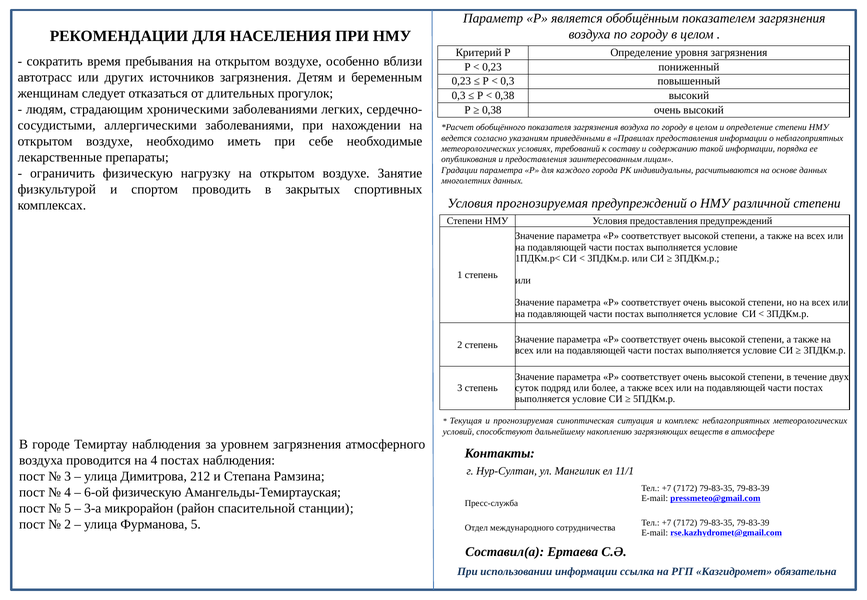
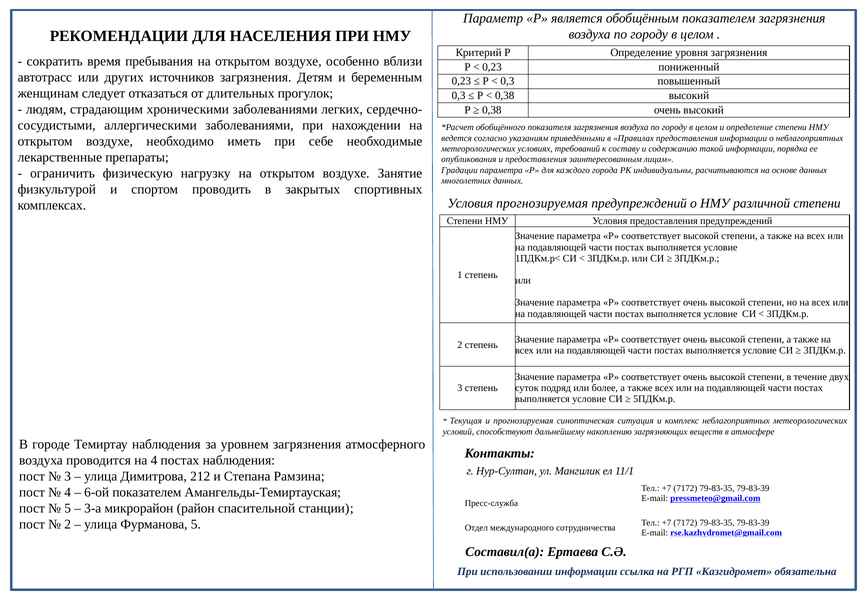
6-ой физическую: физическую -> показателем (147, 493)
